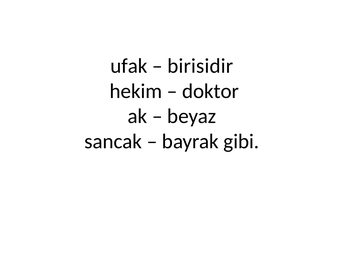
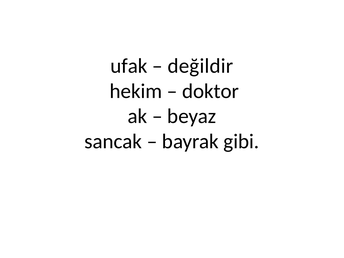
birisidir: birisidir -> değildir (200, 66)
